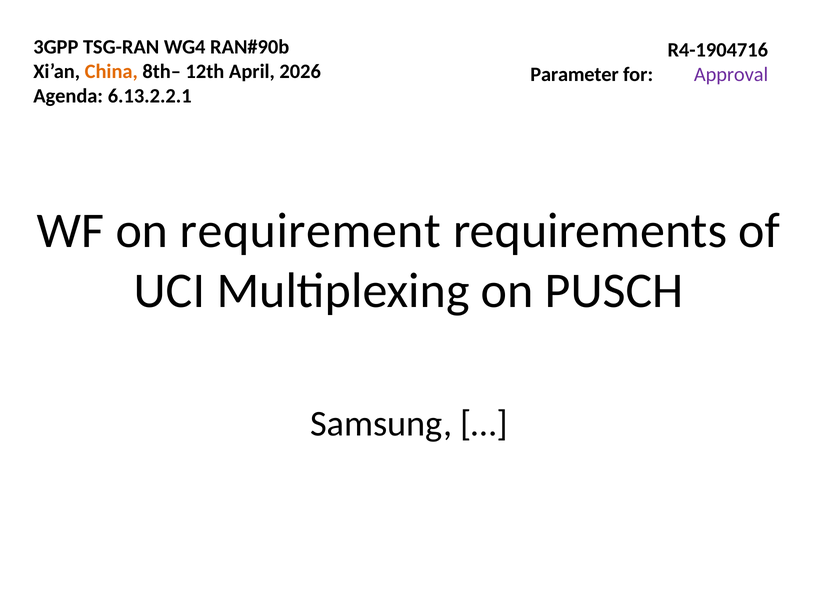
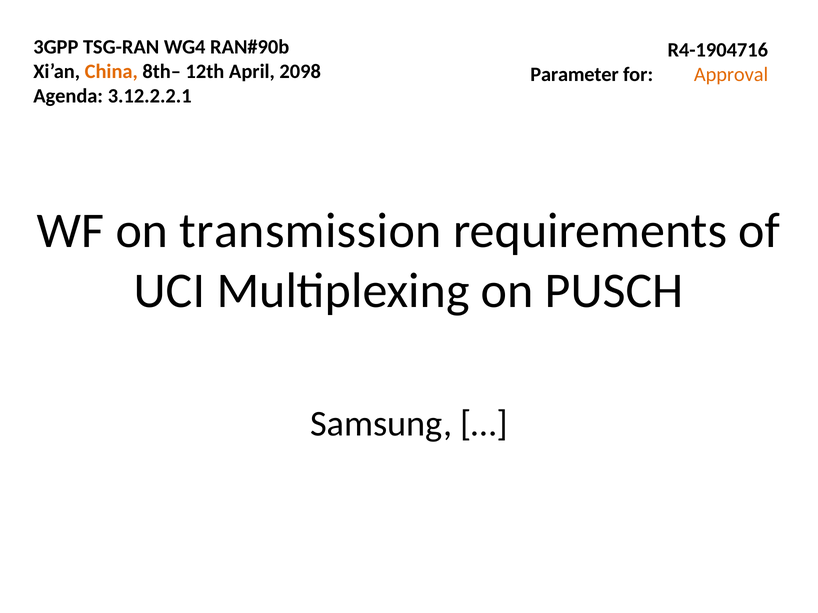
2026: 2026 -> 2098 (300, 72)
Approval colour: purple -> orange (731, 75)
6.13.2.2.1: 6.13.2.2.1 -> 3.12.2.2.1 (150, 96)
requirement: requirement -> transmission (310, 231)
